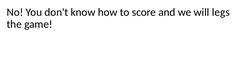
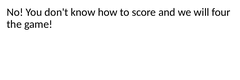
legs: legs -> four (221, 12)
